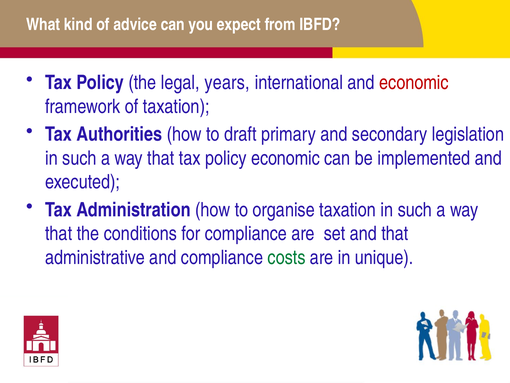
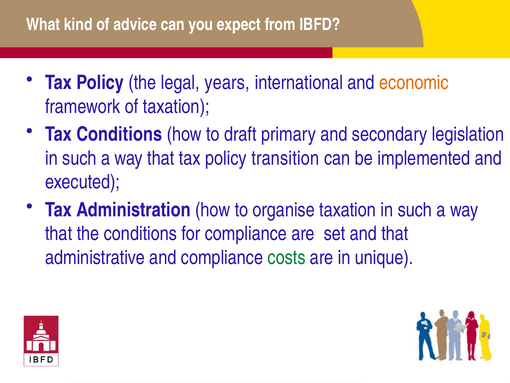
economic colour: red -> orange (414, 83)
Tax Authorities: Authorities -> Conditions (119, 134)
policy economic: economic -> transition (285, 158)
